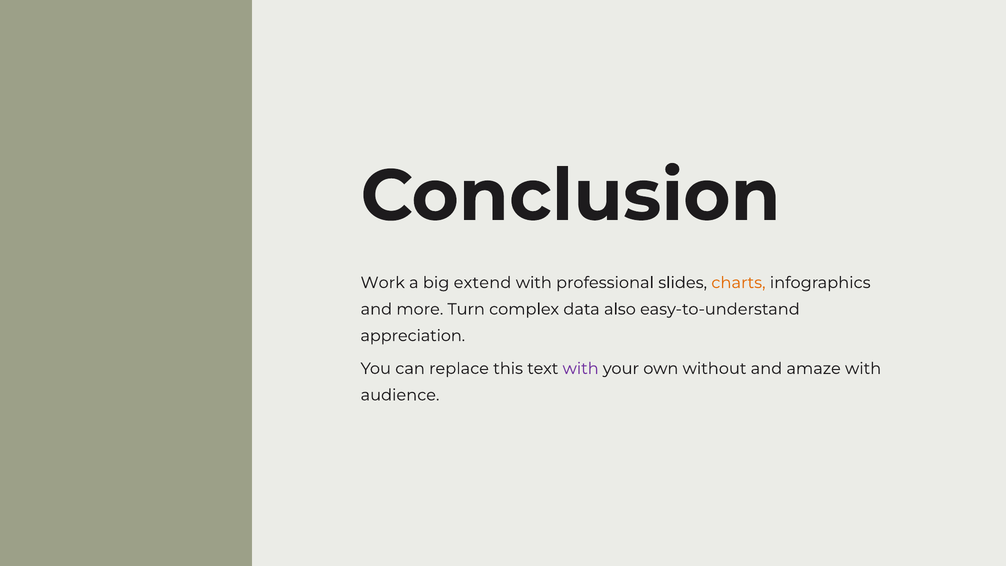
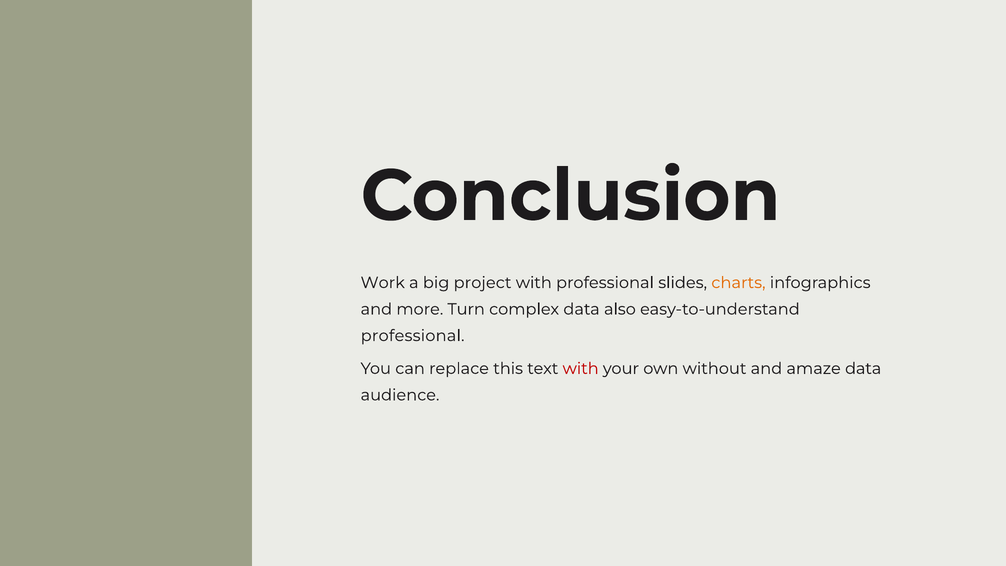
extend: extend -> project (483, 283)
appreciation: appreciation -> professional (413, 336)
with colour: purple -> red (581, 369)
amaze with: with -> data (863, 369)
